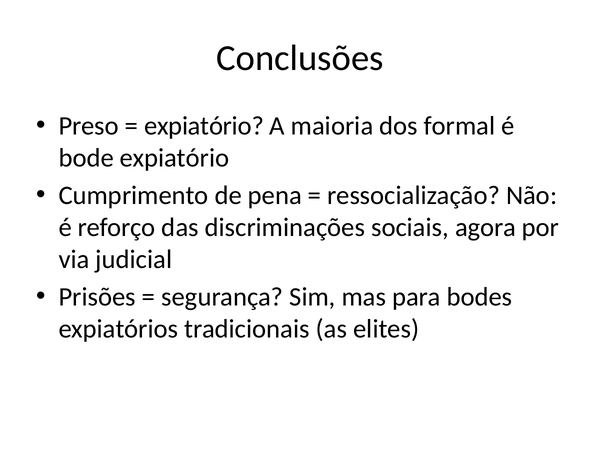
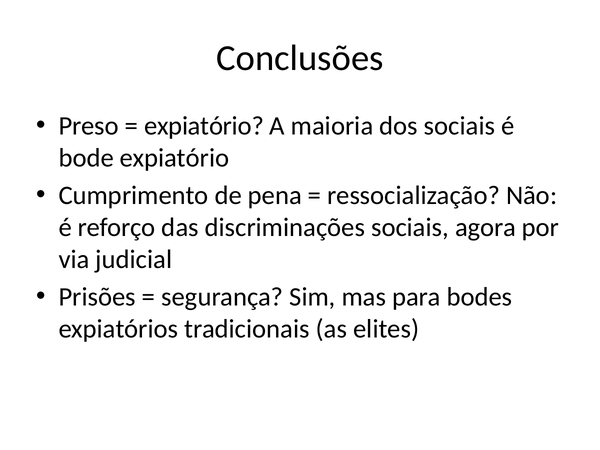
dos formal: formal -> sociais (459, 126)
